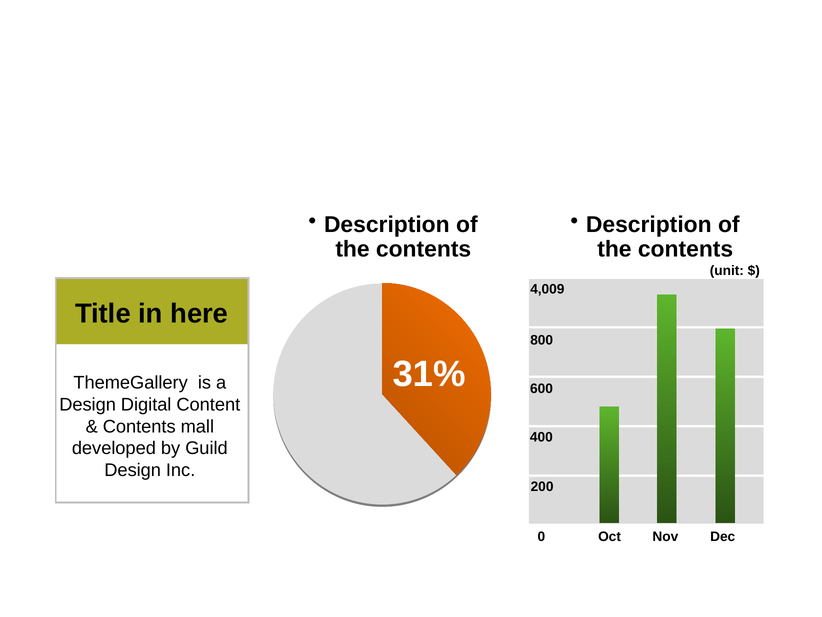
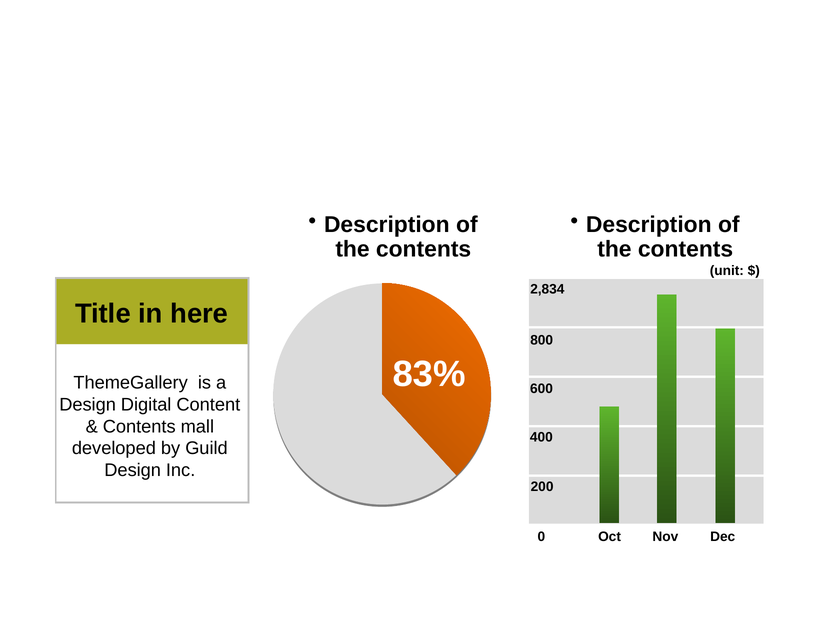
4,009: 4,009 -> 2,834 (547, 289)
31%: 31% -> 83% (429, 374)
